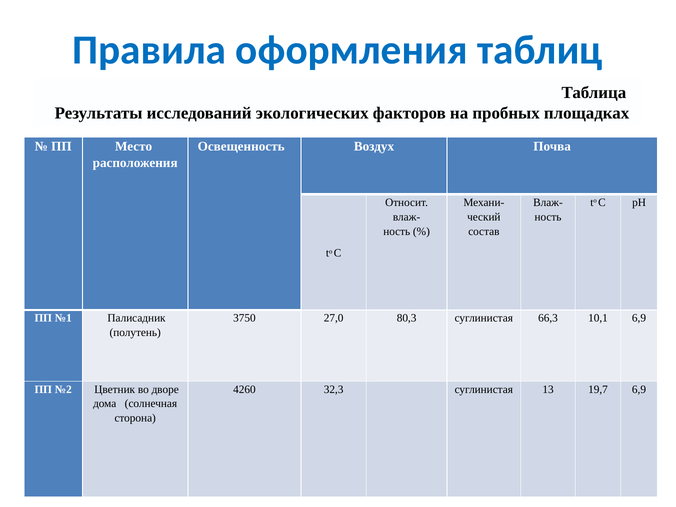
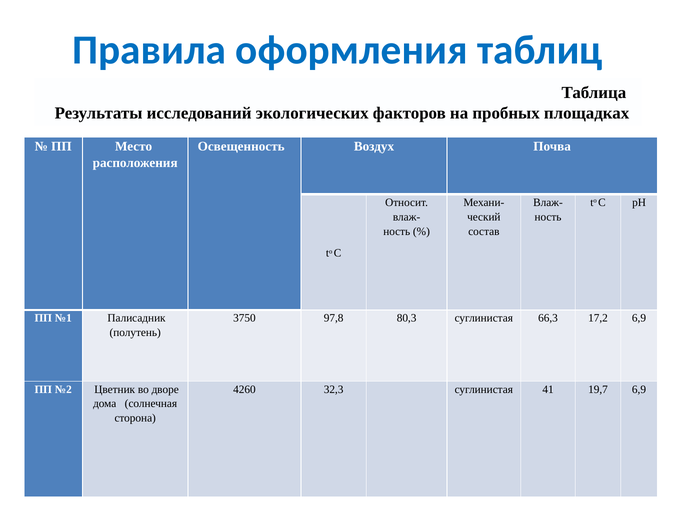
27,0: 27,0 -> 97,8 (334, 318)
10,1: 10,1 -> 17,2 (598, 318)
13: 13 -> 41 (548, 389)
